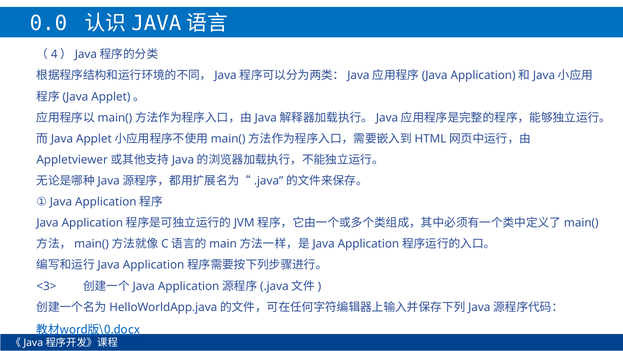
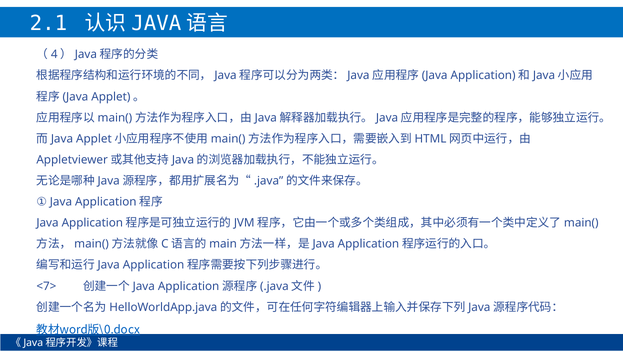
0.0: 0.0 -> 2.1 (48, 24)
<3>: <3> -> <7> (46, 286)
